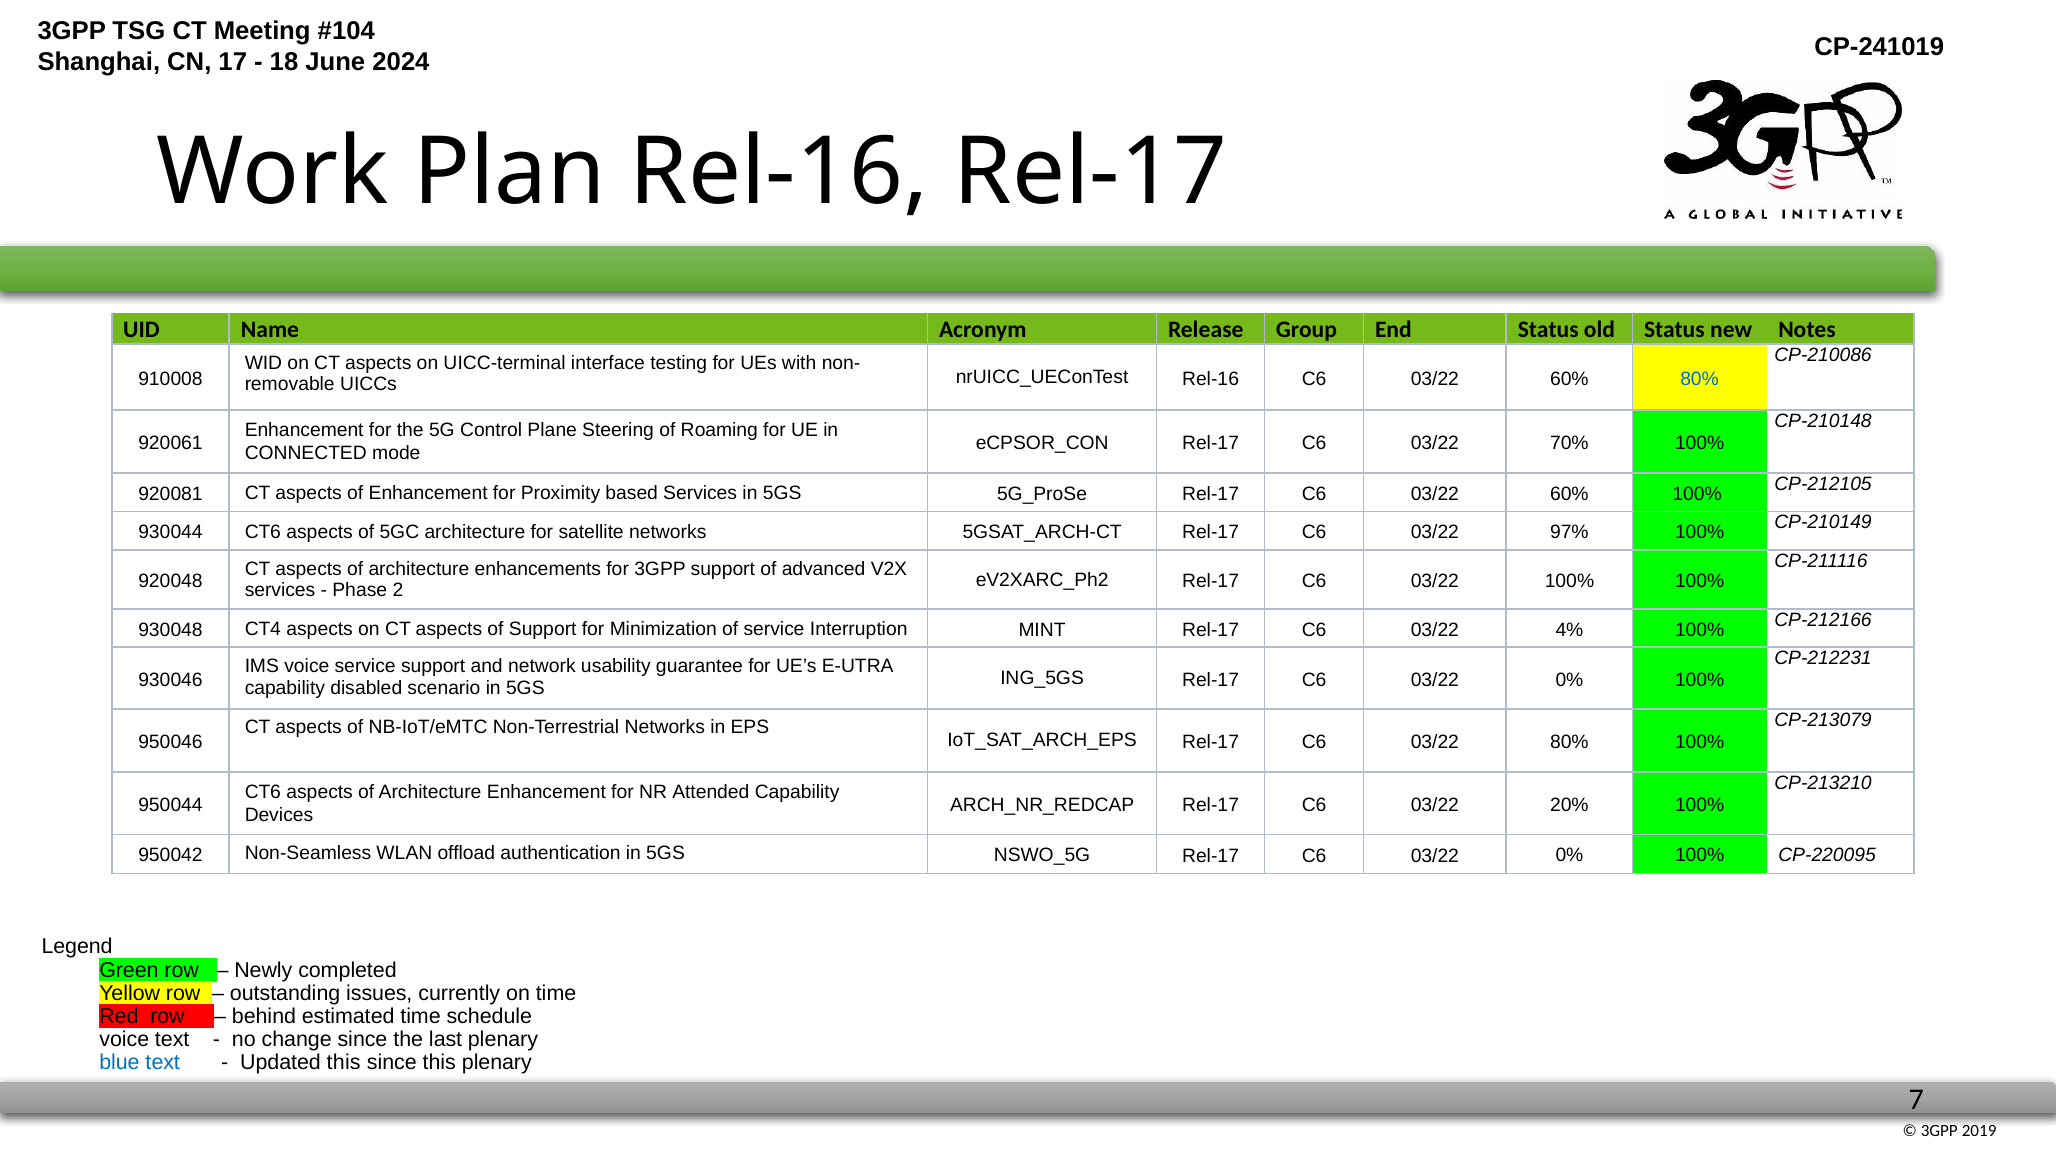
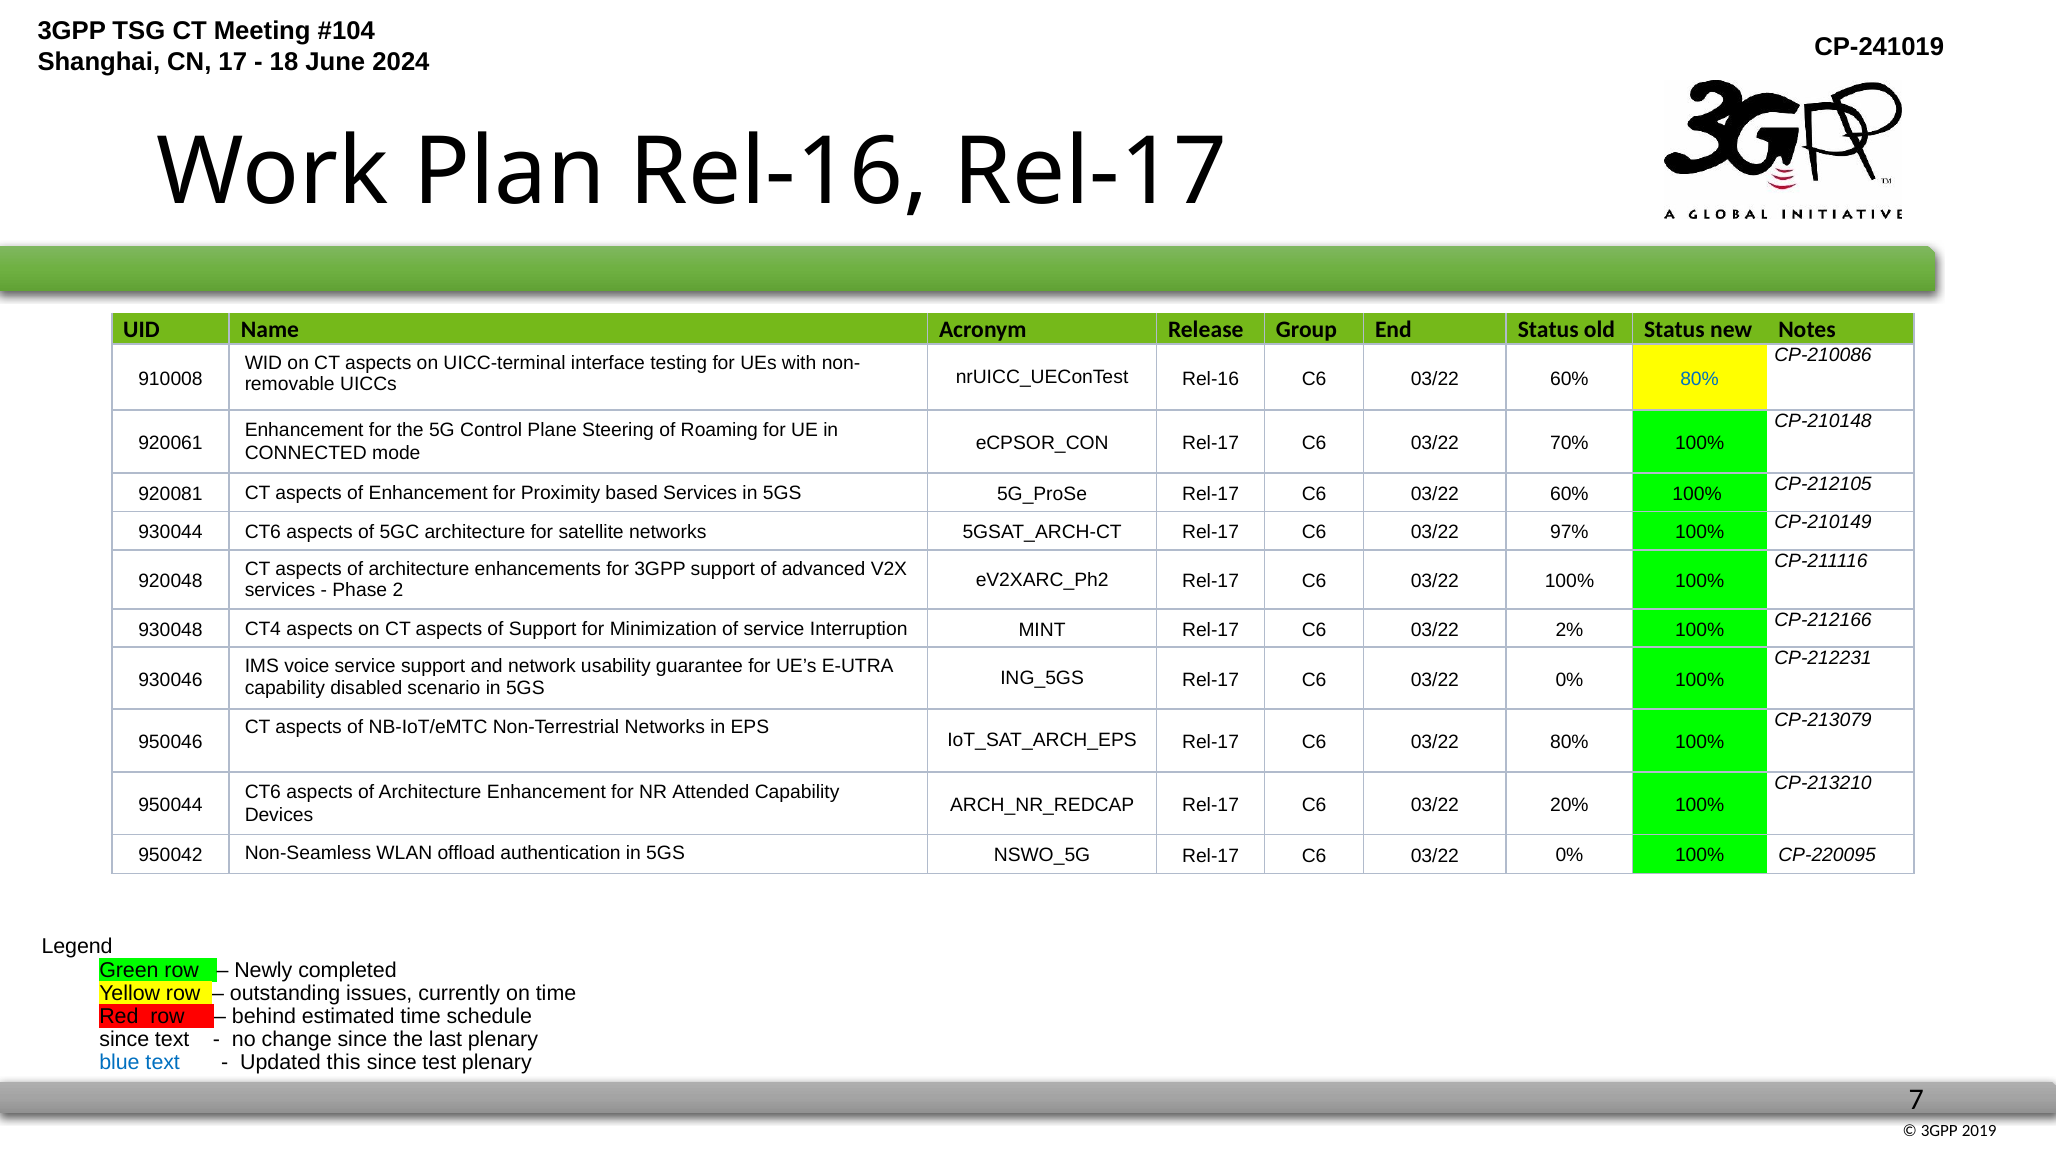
4%: 4% -> 2% (1569, 630)
voice: voice -> since (124, 1039)
since this: this -> test (439, 1062)
